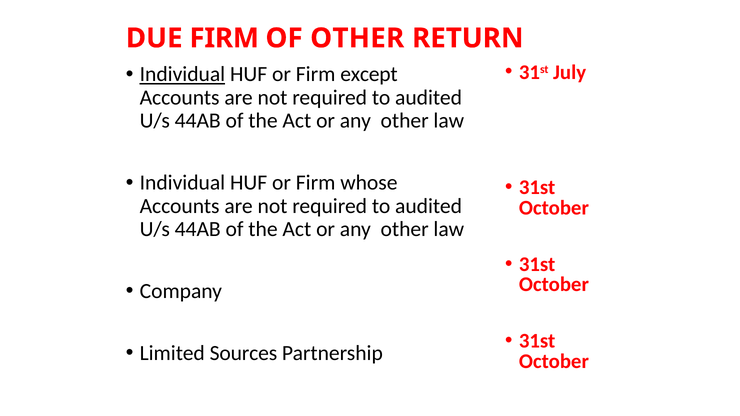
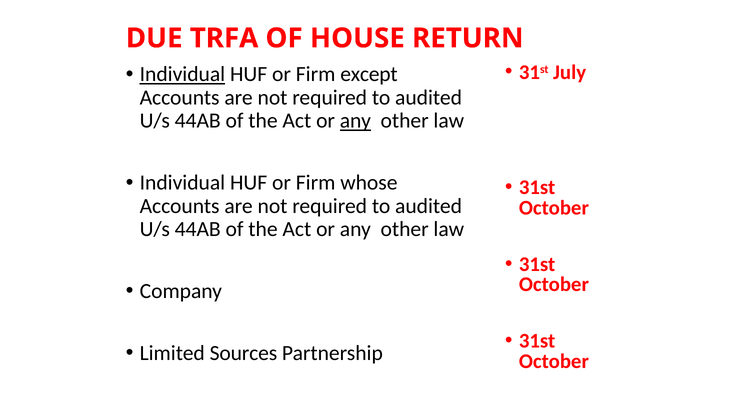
DUE FIRM: FIRM -> TRFA (224, 38)
OF OTHER: OTHER -> HOUSE (357, 38)
any underline: none -> present (355, 121)
